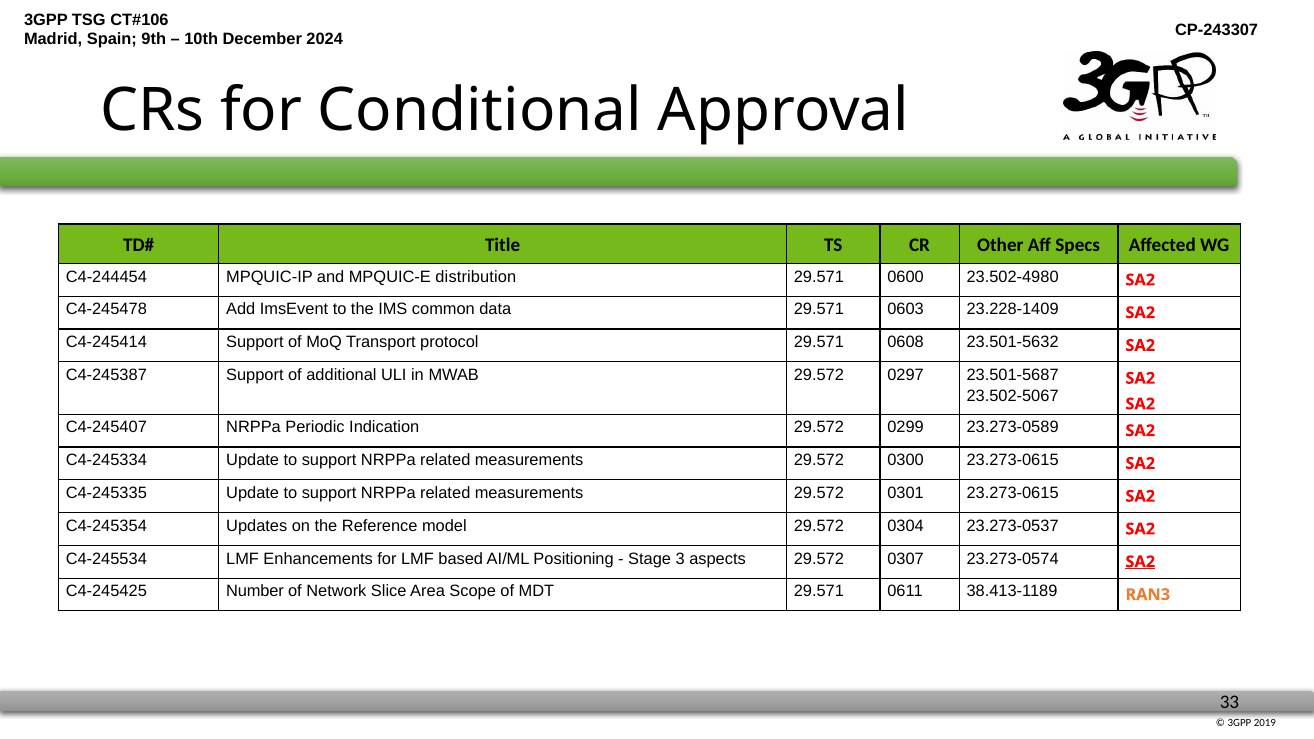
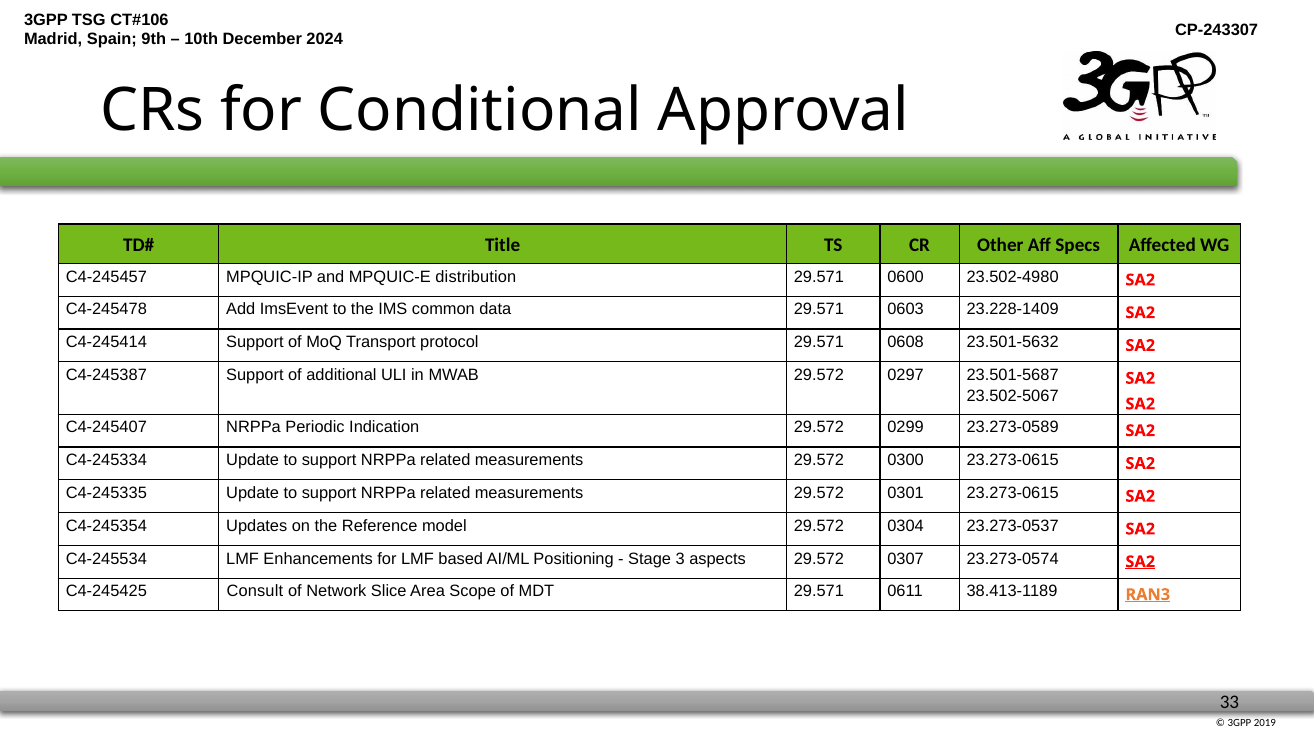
C4-244454: C4-244454 -> C4-245457 (106, 277)
Number: Number -> Consult (255, 591)
RAN3 underline: none -> present (1148, 595)
